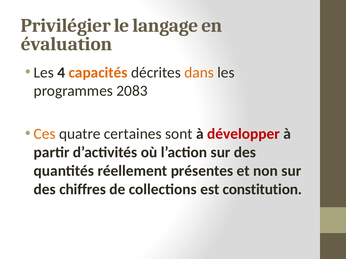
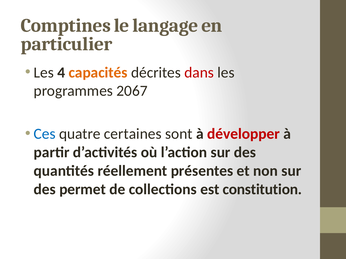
Privilégier: Privilégier -> Comptines (66, 26)
évaluation: évaluation -> particulier (67, 44)
dans colour: orange -> red (199, 73)
2083: 2083 -> 2067 (132, 91)
Ces colour: orange -> blue (45, 134)
chiffres: chiffres -> permet (83, 190)
